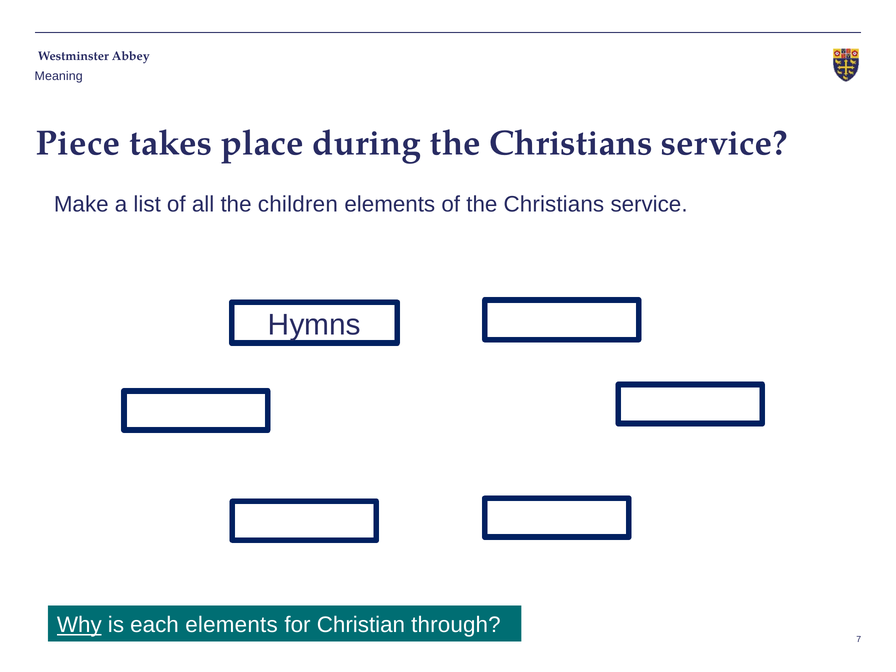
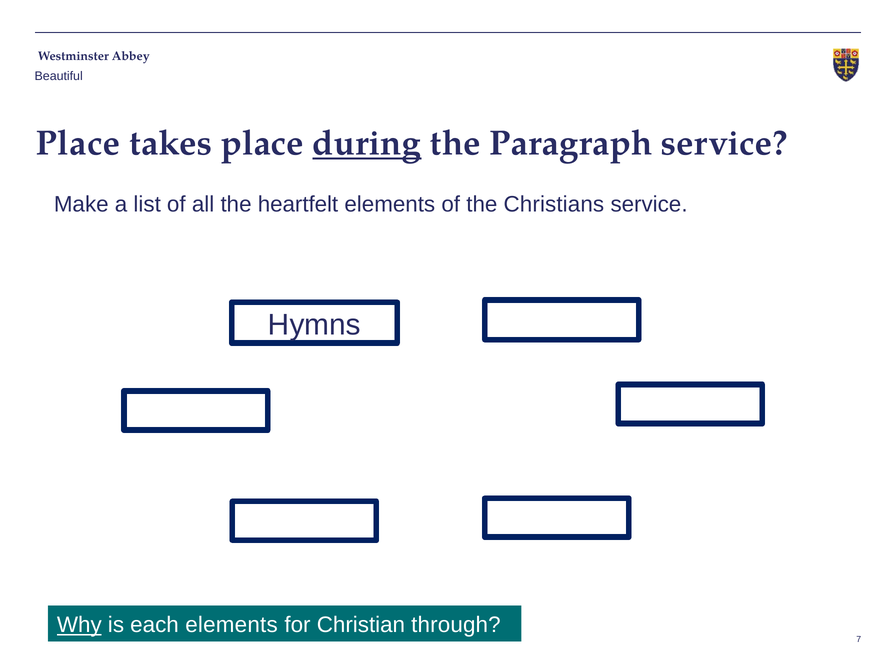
Meaning: Meaning -> Beautiful (59, 76)
Piece: Piece -> Place (78, 143)
during underline: none -> present (367, 143)
Christians: Christians -> Paragraph (571, 143)
children: children -> heartfelt (298, 204)
